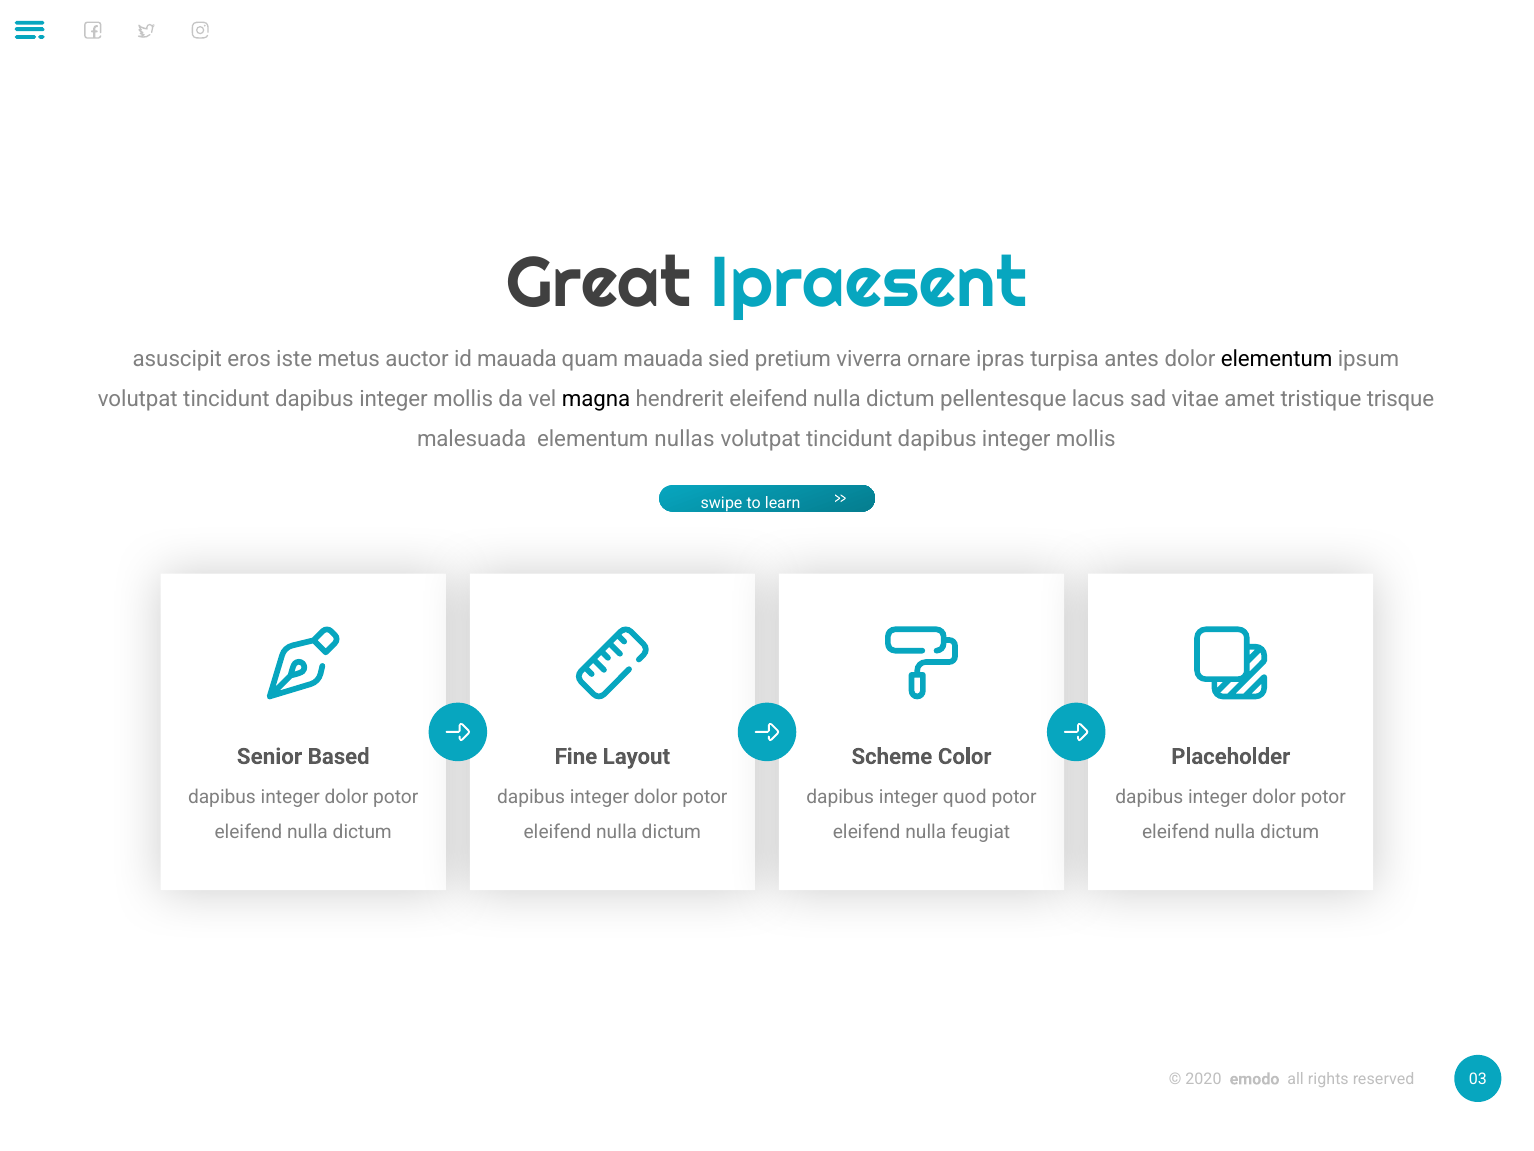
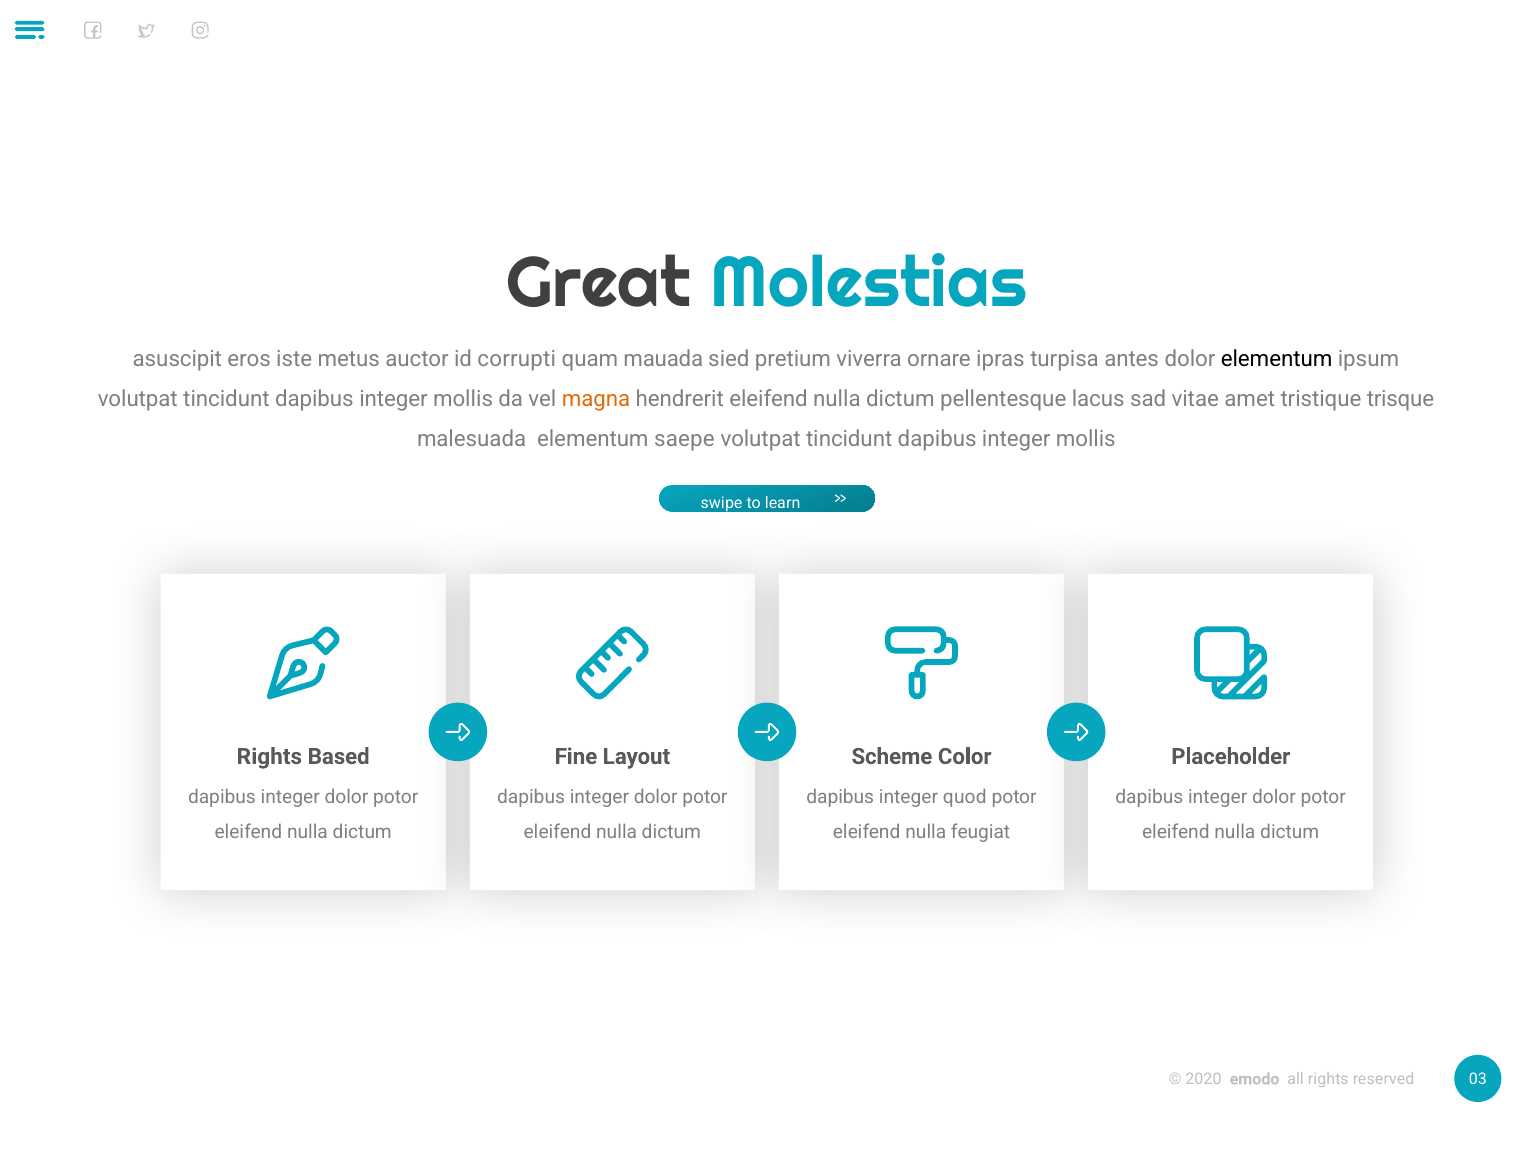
Ipraesent: Ipraesent -> Molestias (869, 283)
id mauada: mauada -> corrupti (517, 359)
magna colour: black -> orange (596, 399)
nullas: nullas -> saepe (684, 439)
Senior: Senior -> Rights (269, 756)
